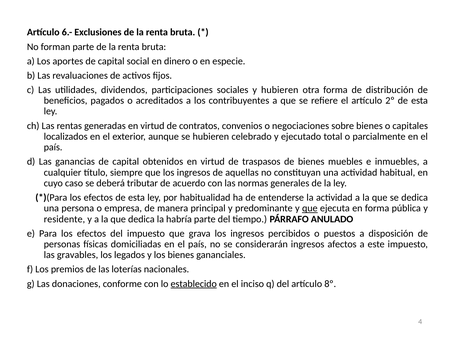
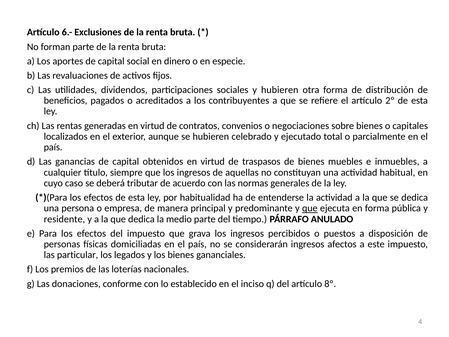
habría: habría -> medio (179, 219)
gravables: gravables -> particular (78, 255)
establecido underline: present -> none (194, 284)
